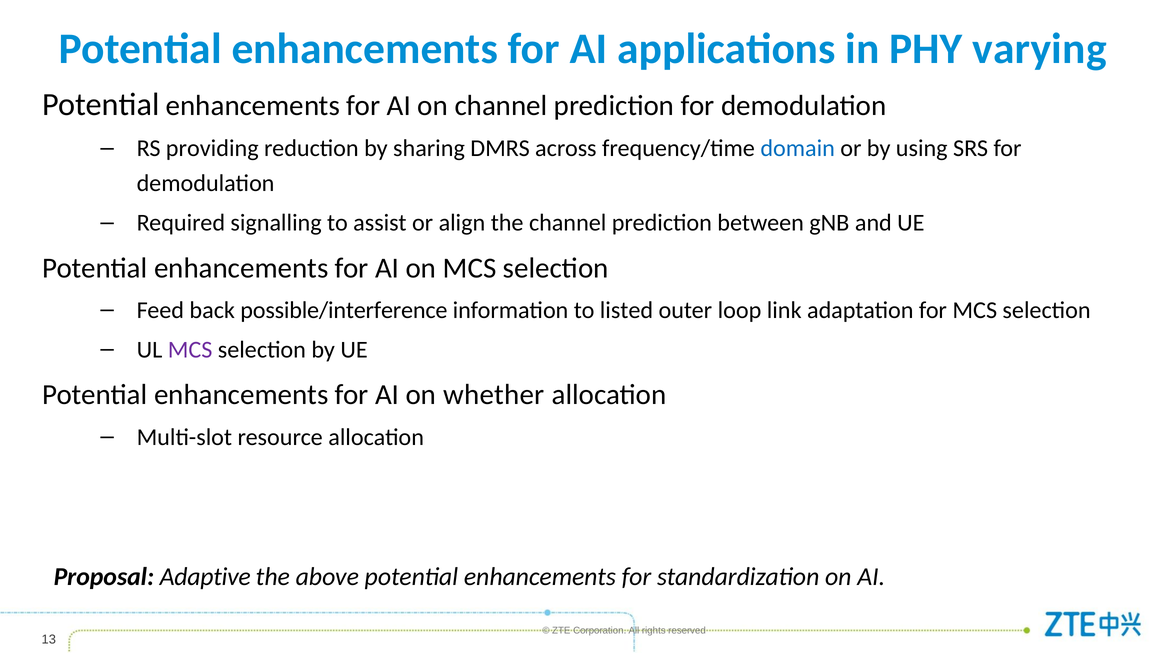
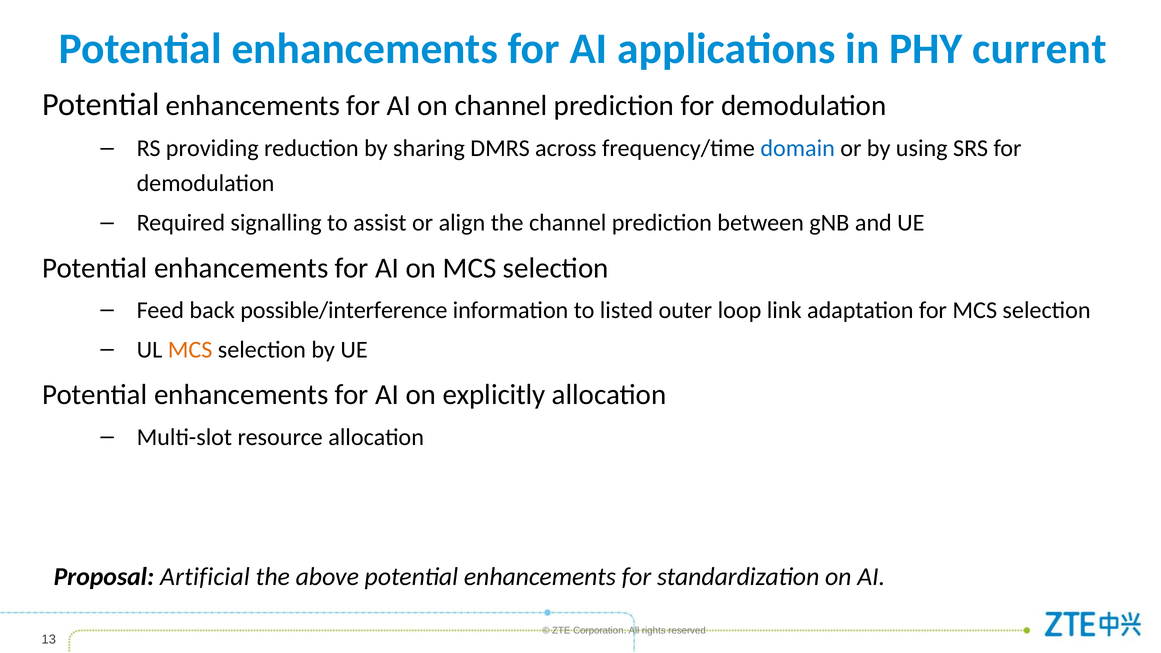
varying: varying -> current (1039, 49)
MCS colour: purple -> orange (190, 350)
whether: whether -> explicitly (494, 395)
Adaptive: Adaptive -> Artificial (205, 577)
